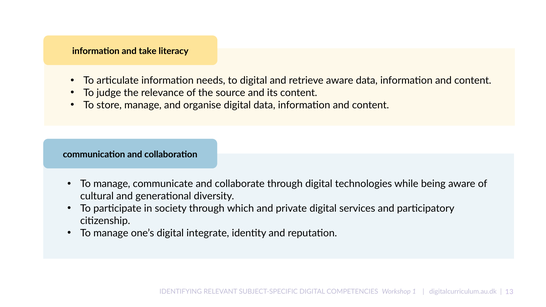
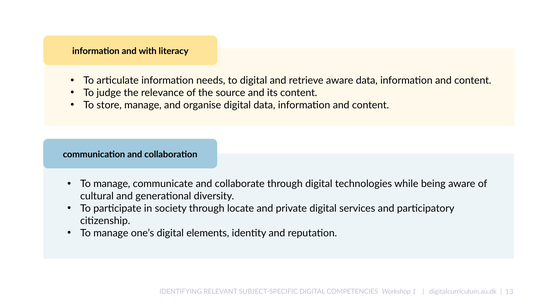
take: take -> with (148, 51)
which: which -> locate (241, 209)
integrate: integrate -> elements (208, 233)
